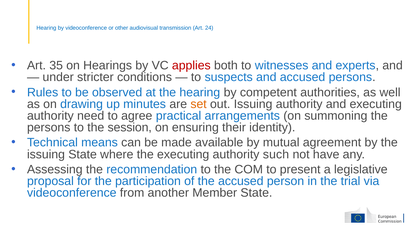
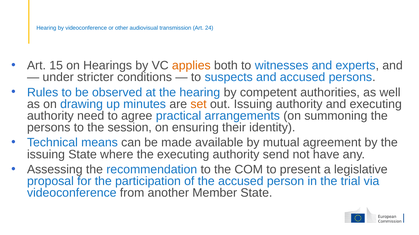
35: 35 -> 15 (56, 66)
applies colour: red -> orange (191, 66)
such: such -> send (276, 155)
